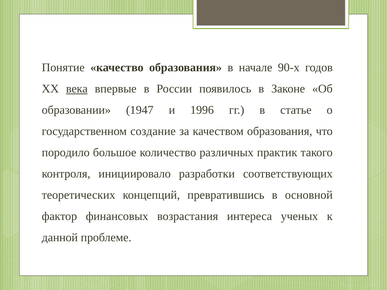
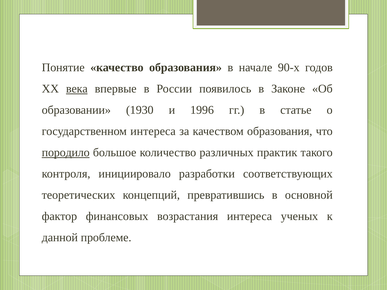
1947: 1947 -> 1930 (140, 110)
государственном создание: создание -> интереса (153, 131)
породило underline: none -> present (66, 153)
